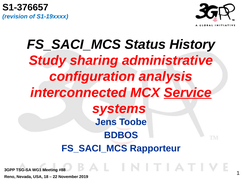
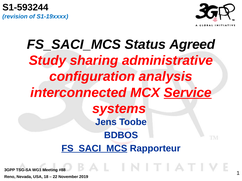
S1-376657: S1-376657 -> S1-593244 (25, 7)
History: History -> Agreed (192, 45)
FS_SACI_MCS underline: none -> present (94, 149)
